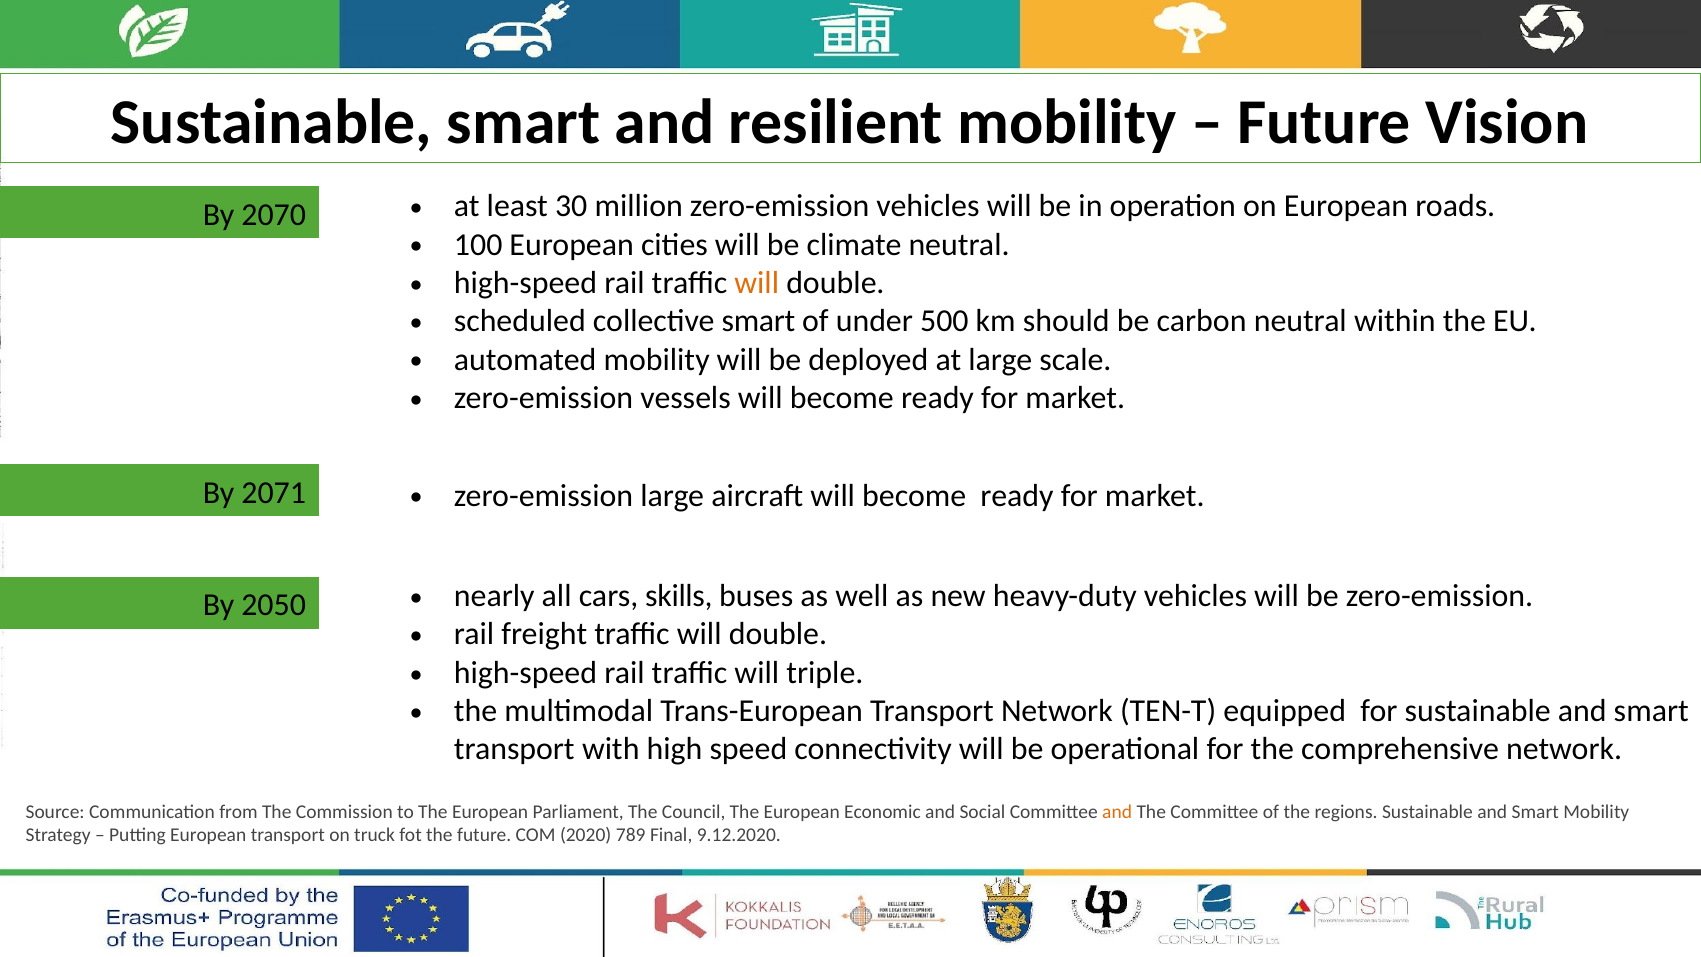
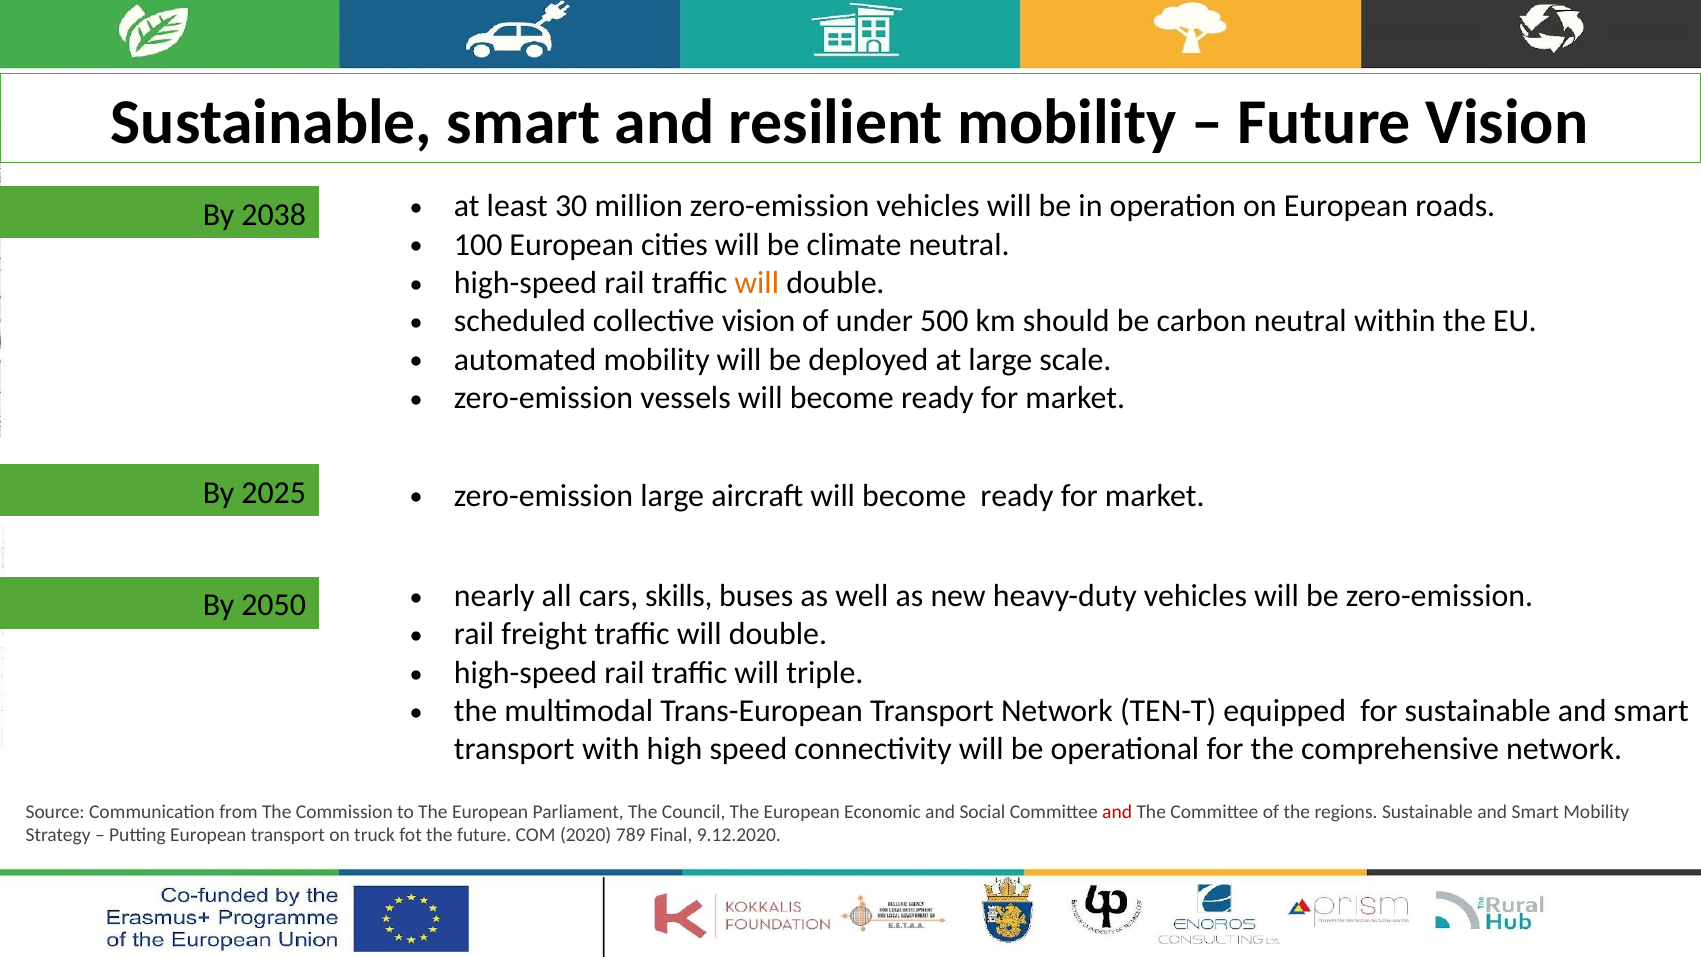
2070: 2070 -> 2038 (274, 214)
collective smart: smart -> vision (759, 321)
2071: 2071 -> 2025 (274, 492)
and colour: orange -> red (1117, 812)
